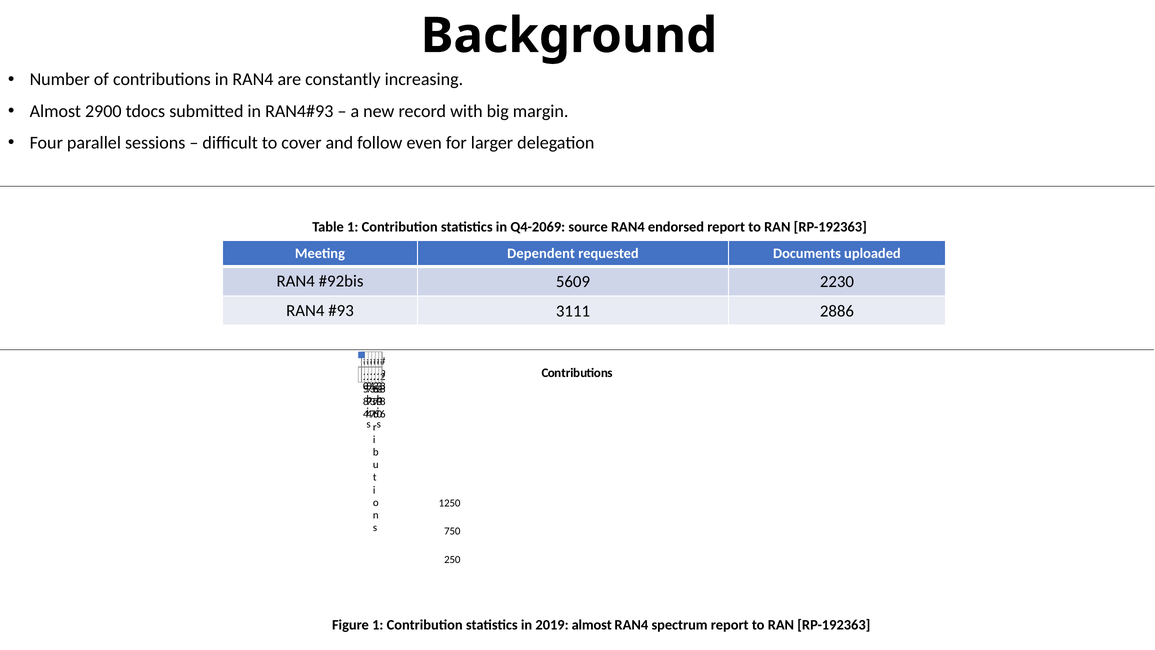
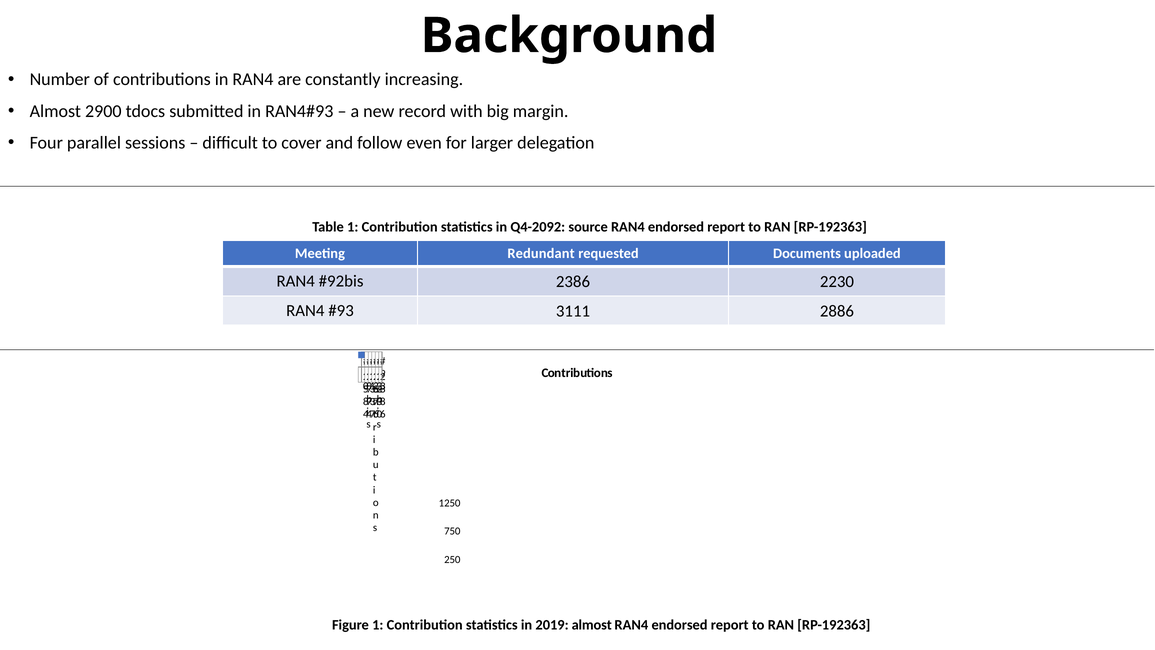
Q4-2069: Q4-2069 -> Q4-2092 (538, 227)
Dependent: Dependent -> Redundant (541, 253)
5609: 5609 -> 2386 (573, 282)
spectrum: spectrum -> endorsed (680, 625)
